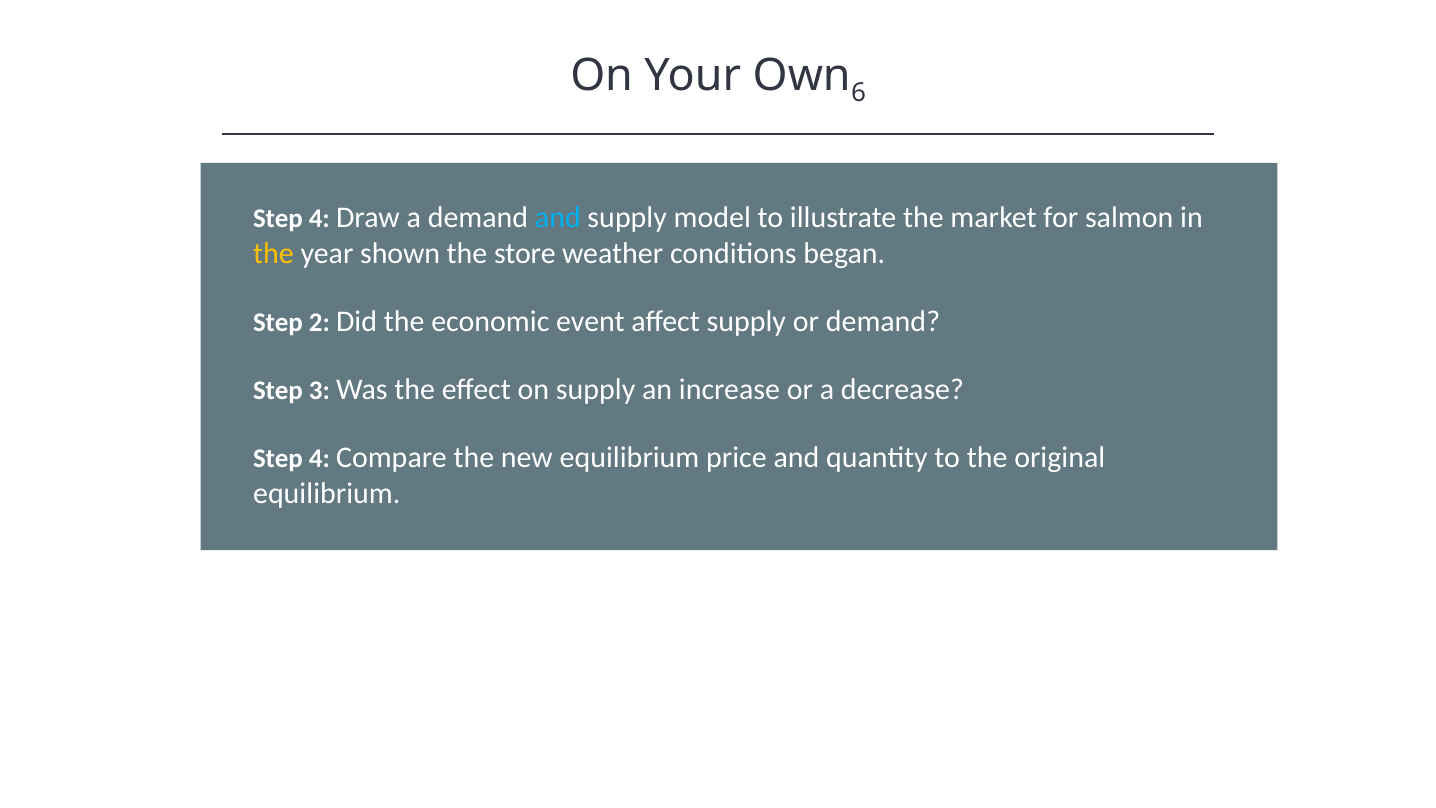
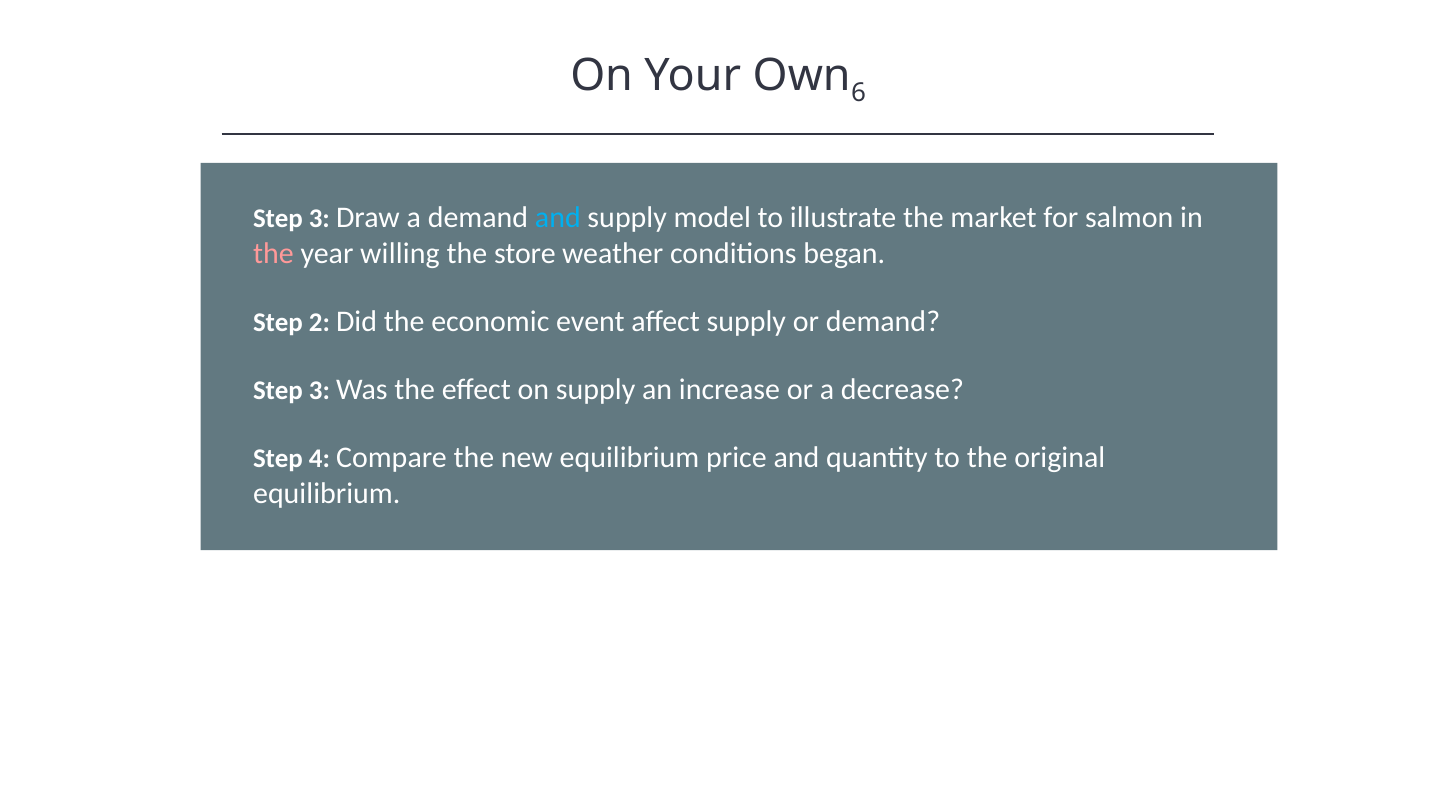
4: 4 -> 3 (319, 218)
the colour: yellow -> pink (273, 253)
shown: shown -> willing (400, 253)
